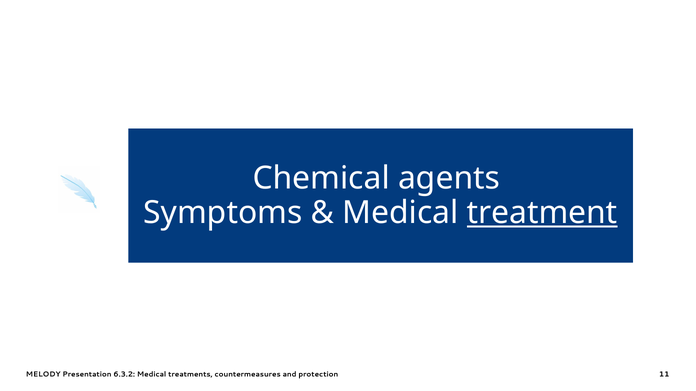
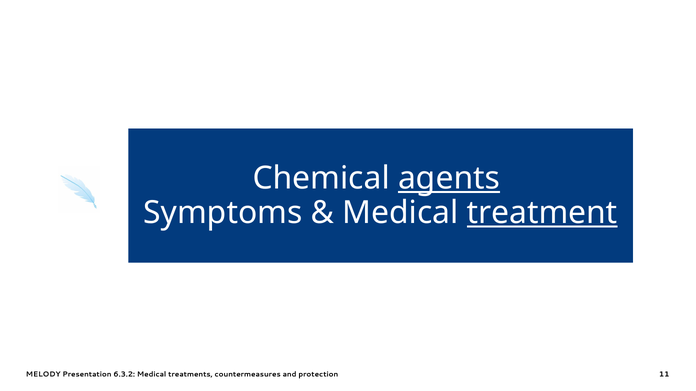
agents underline: none -> present (449, 178)
